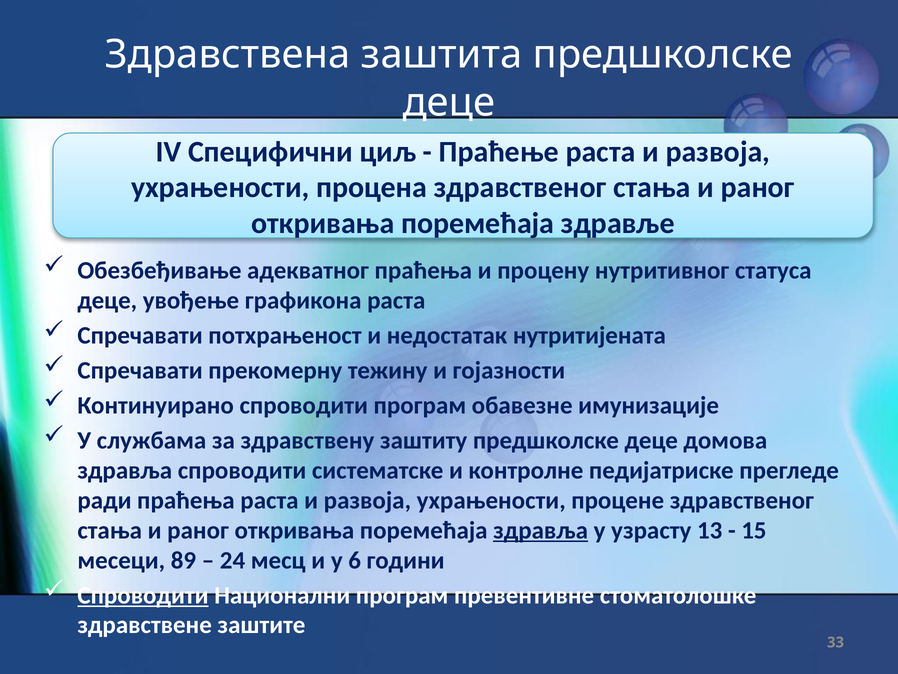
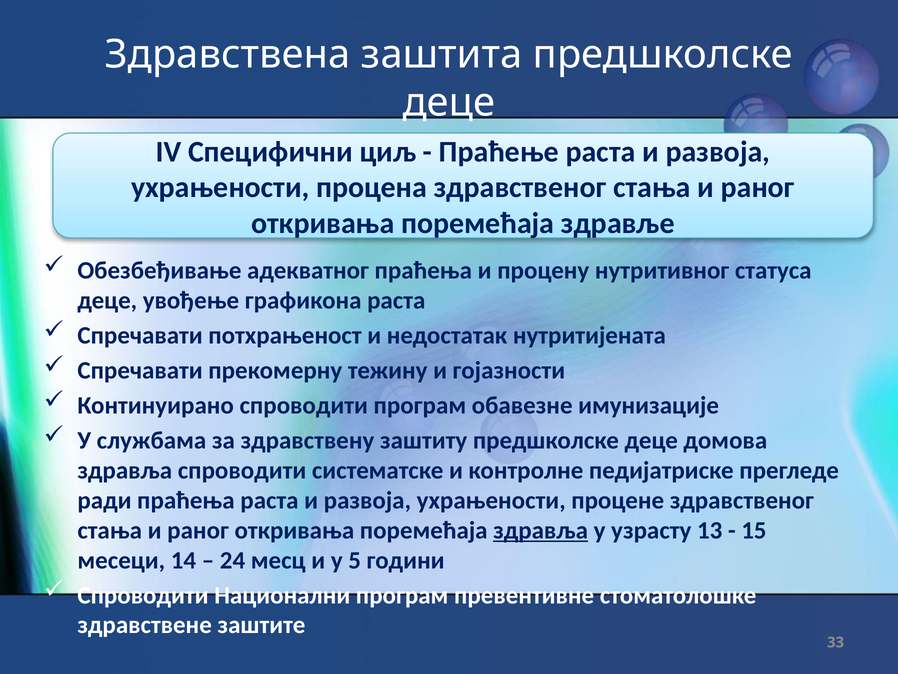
89: 89 -> 14 (183, 560)
6: 6 -> 5 (355, 560)
Спроводити underline: present -> none (143, 595)
